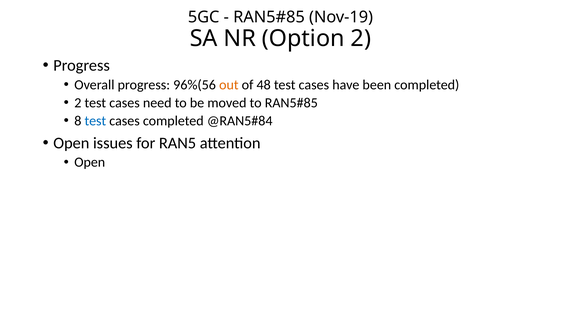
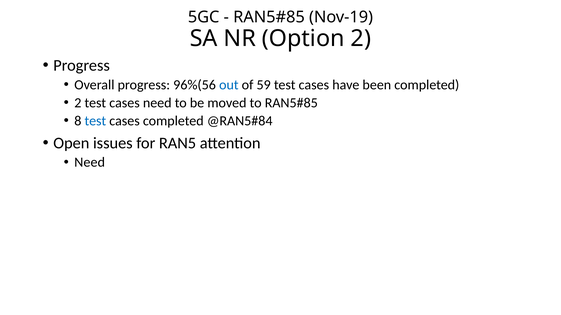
out colour: orange -> blue (229, 85)
48: 48 -> 59 (264, 85)
Open: Open -> Need (90, 163)
